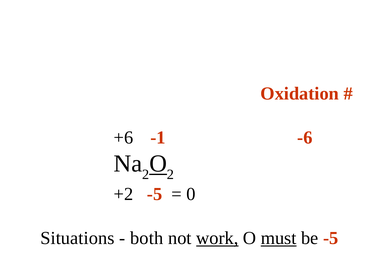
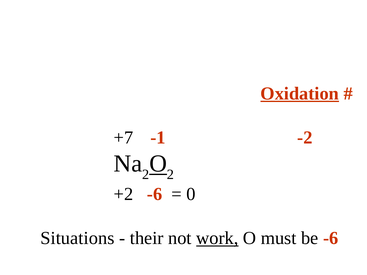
Oxidation underline: none -> present (300, 94)
+6: +6 -> +7 (123, 138)
-6: -6 -> -2 (305, 138)
+2 -5: -5 -> -6 (155, 194)
both: both -> their (147, 238)
must underline: present -> none (279, 238)
be -5: -5 -> -6 (331, 238)
